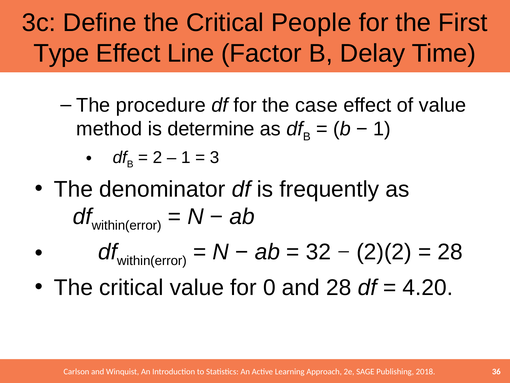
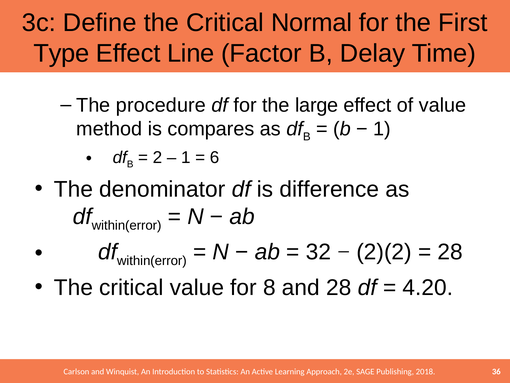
People: People -> Normal (312, 23)
case: case -> large (317, 105)
determine: determine -> compares (211, 129)
3: 3 -> 6 (215, 157)
frequently: frequently -> difference (329, 189)
0: 0 -> 8 (269, 287)
